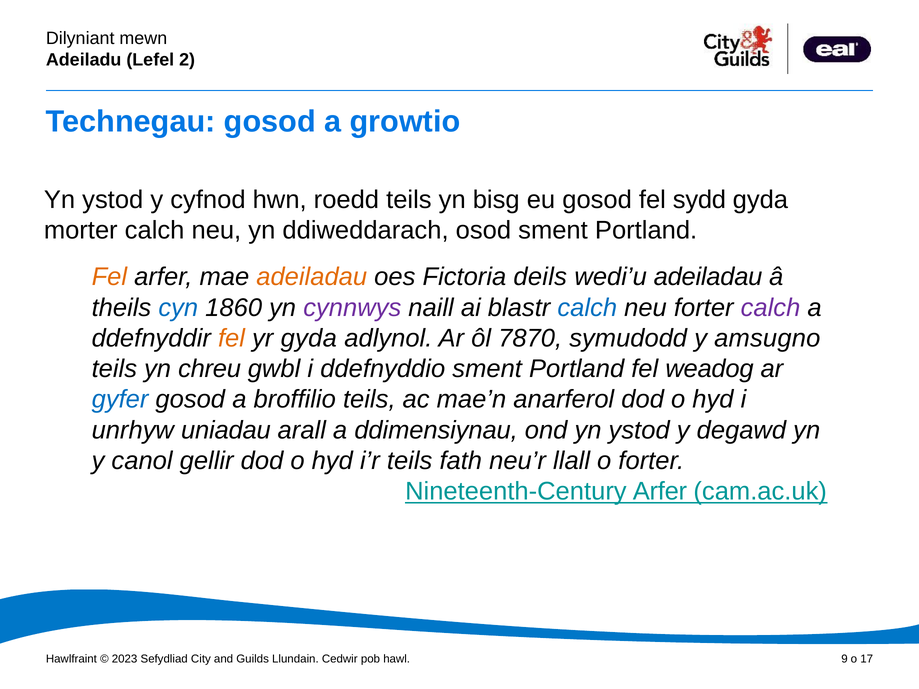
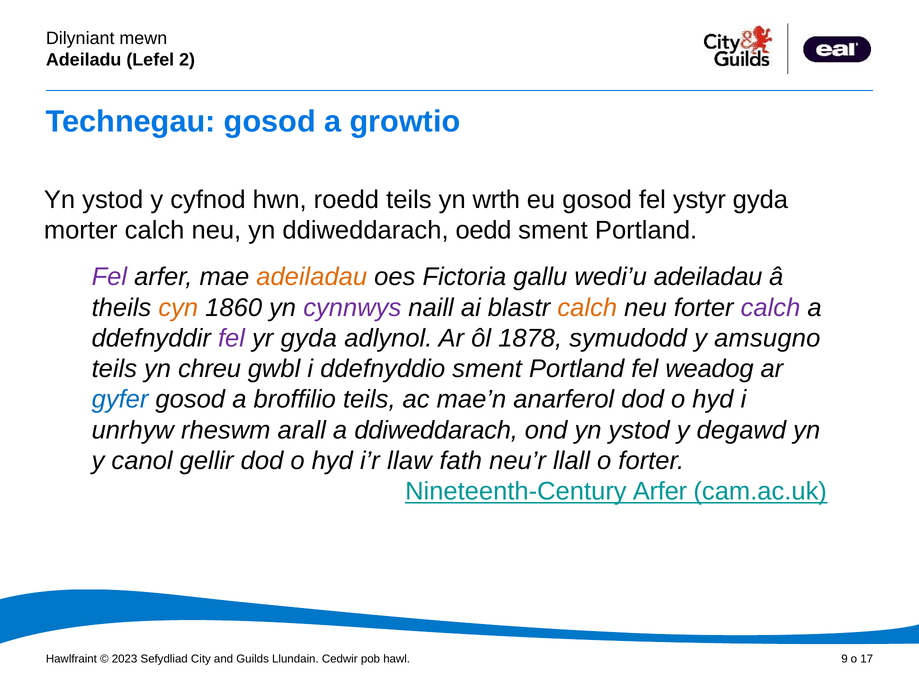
bisg: bisg -> wrth (496, 200)
sydd: sydd -> ystyr (699, 200)
osod: osod -> oedd (484, 230)
Fel colour: orange -> purple (109, 277)
deils: deils -> gallu (540, 277)
cyn colour: blue -> orange (178, 308)
calch colour: blue -> orange (587, 308)
fel colour: orange -> purple (232, 338)
7870: 7870 -> 1878 (530, 338)
uniadau: uniadau -> rheswm (226, 430)
a ddimensiynau: ddimensiynau -> ddiweddarach (436, 430)
i’r teils: teils -> llaw (410, 461)
